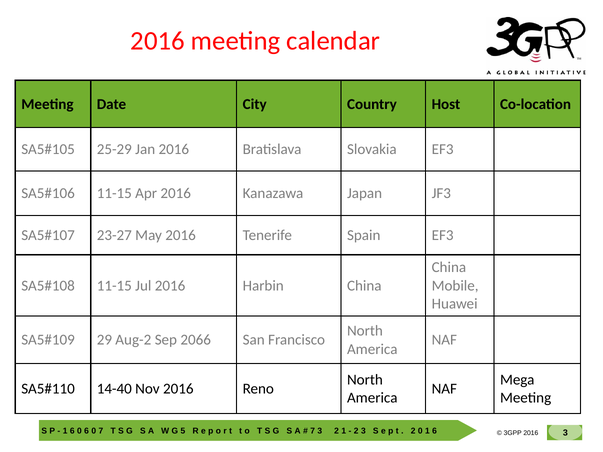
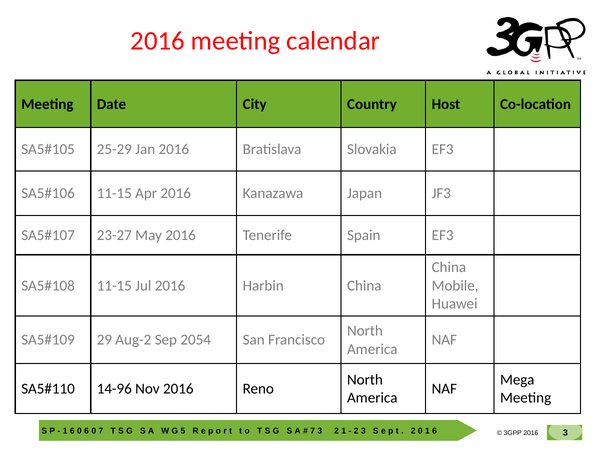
2066: 2066 -> 2054 (196, 340)
14-40: 14-40 -> 14-96 (114, 389)
